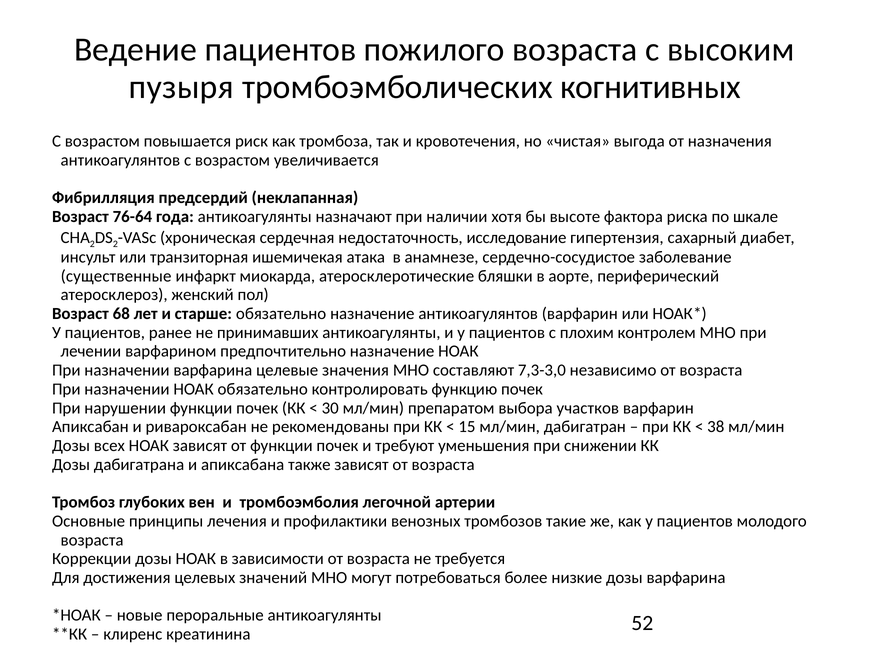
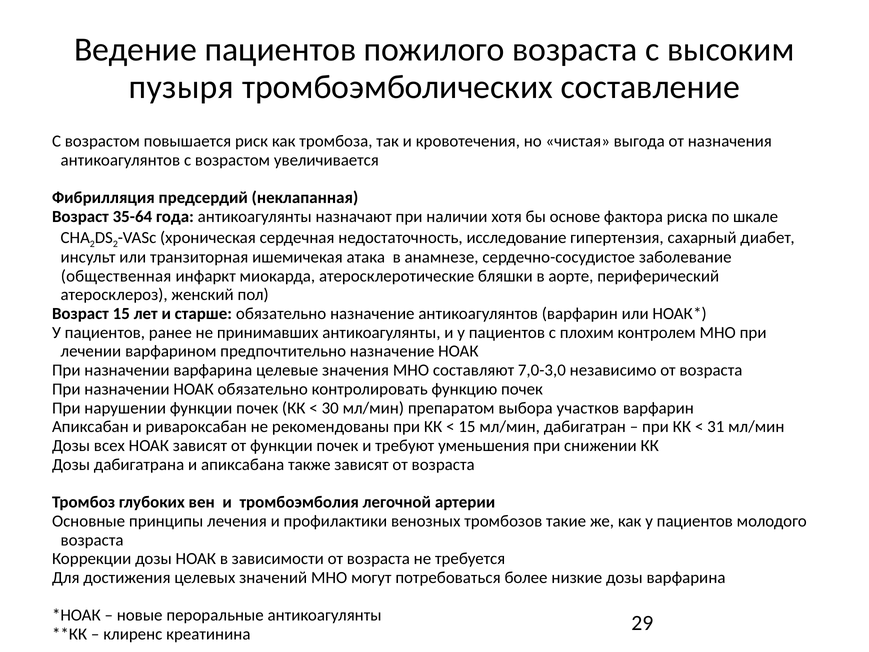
когнитивных: когнитивных -> составление (650, 87)
76-64: 76-64 -> 35-64 (132, 217)
высоте: высоте -> основе (575, 217)
существенные: существенные -> общественная (116, 276)
Возраст 68: 68 -> 15 (121, 314)
7,3-3,0: 7,3-3,0 -> 7,0-3,0 (542, 370)
38: 38 -> 31 (716, 427)
52: 52 -> 29 (642, 623)
